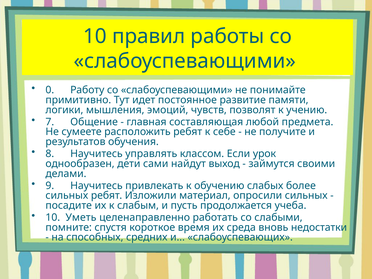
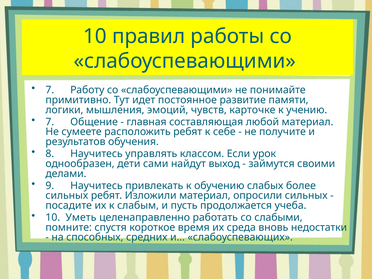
0: 0 -> 7 (50, 90)
позволят: позволят -> карточке (252, 110)
любой предмета: предмета -> материал (308, 122)
